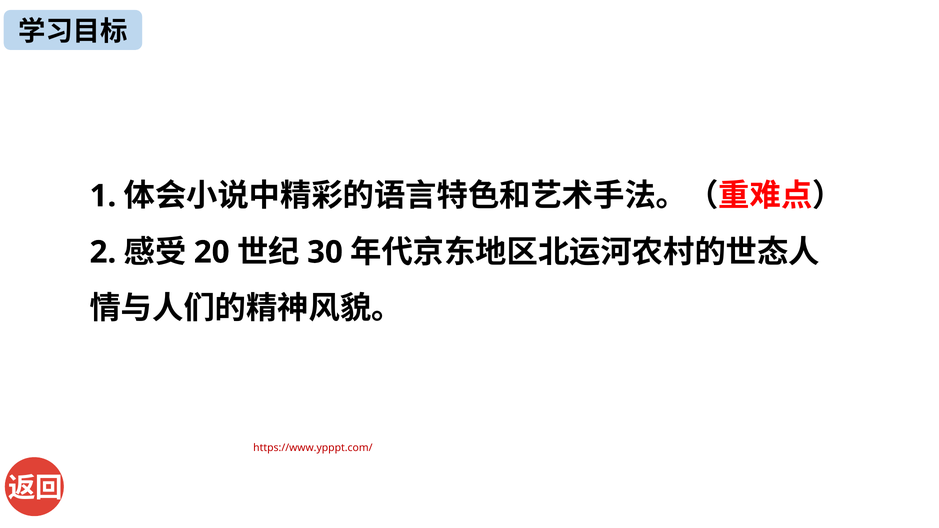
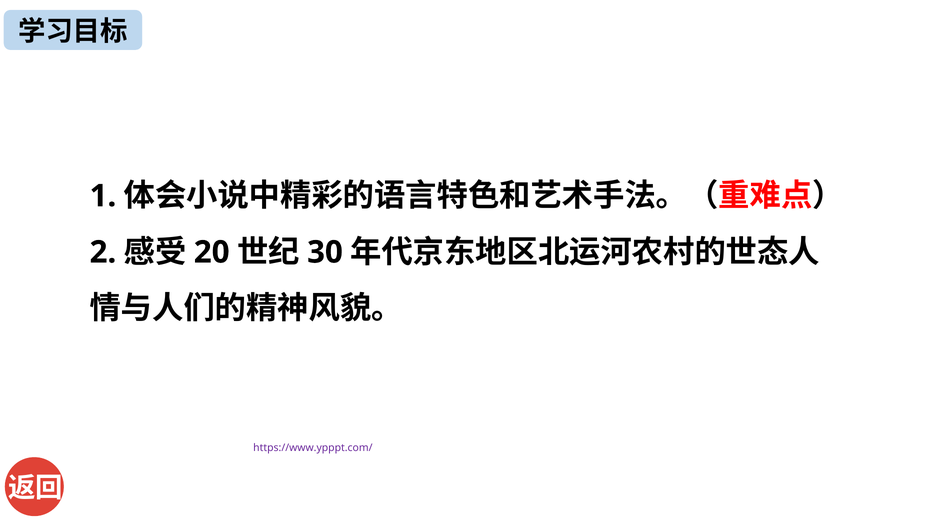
https://www.ypppt.com/ colour: red -> purple (313, 448)
